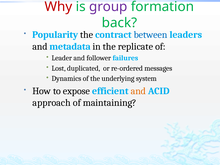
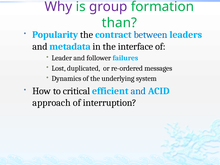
Why colour: red -> purple (58, 7)
back: back -> than (119, 23)
replicate: replicate -> interface (135, 46)
expose: expose -> critical (76, 91)
and colour: orange -> blue (138, 91)
maintaining: maintaining -> interruption (110, 103)
